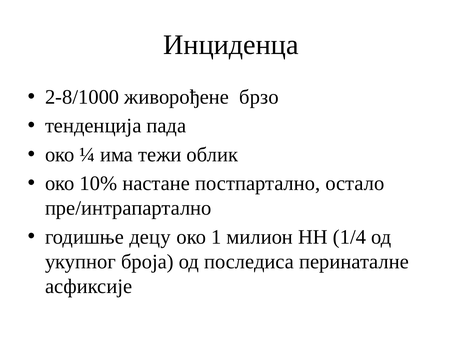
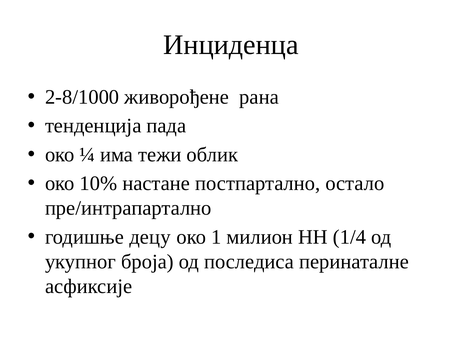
брзо: брзо -> рана (259, 97)
